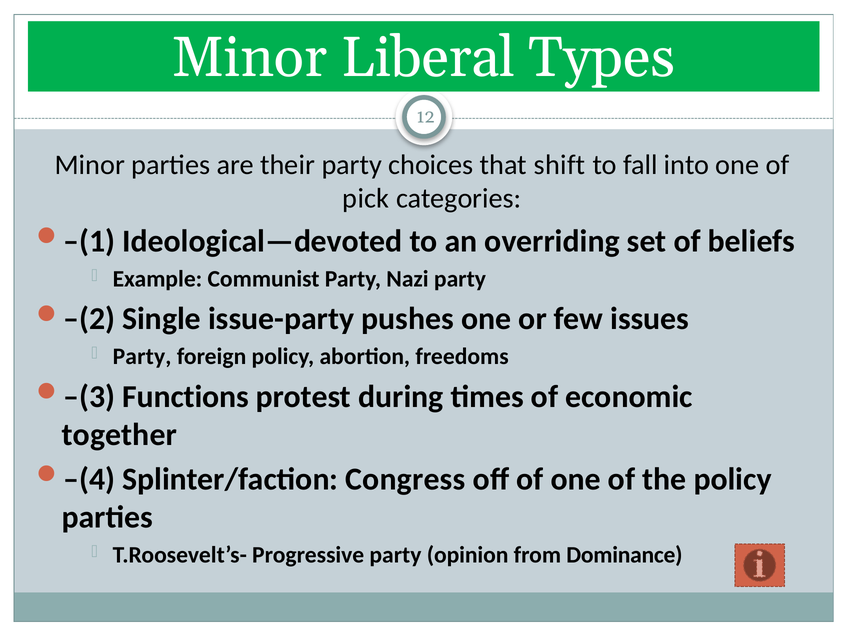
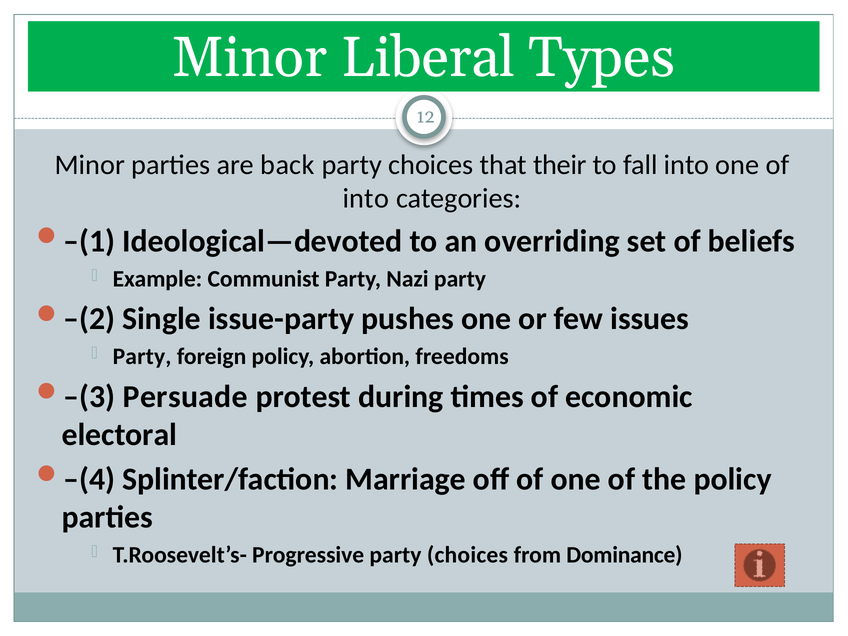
their: their -> back (287, 165)
shift: shift -> their (560, 165)
pick: pick -> into (366, 199)
Functions: Functions -> Persuade (185, 397)
together: together -> electoral (119, 435)
Congress: Congress -> Marriage (406, 479)
Progressive party opinion: opinion -> choices (467, 555)
